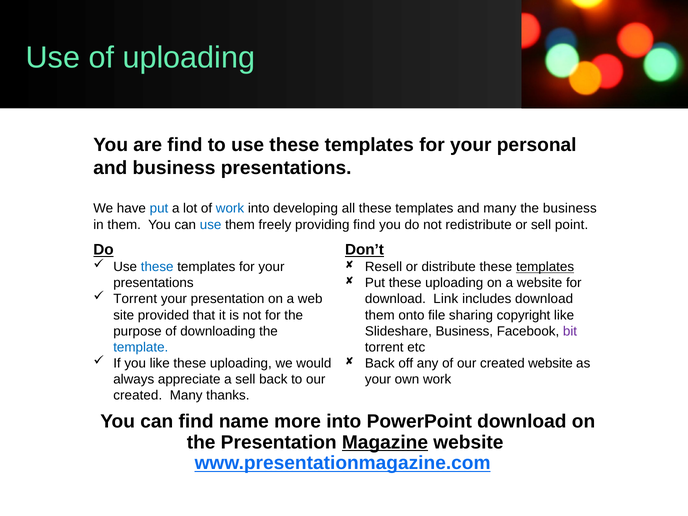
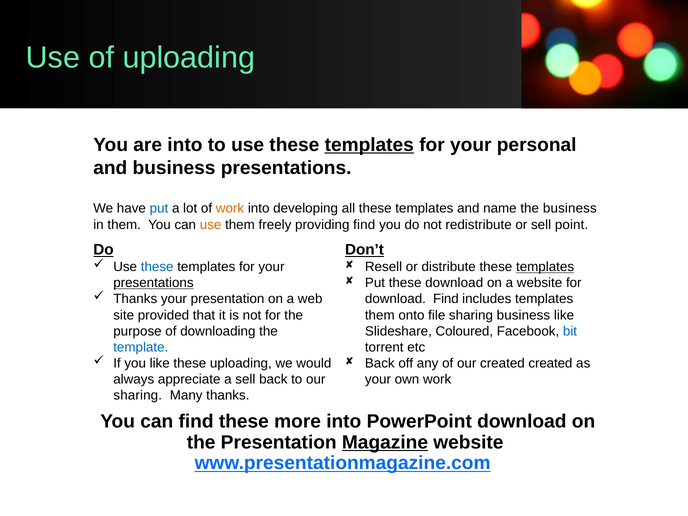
are find: find -> into (185, 145)
templates underline: none -> present (369, 145)
work colour: blue -> orange (230, 209)
and many: many -> name (500, 209)
use colour: blue -> orange (211, 225)
Put these uploading: uploading -> download (454, 283)
presentations underline: none -> present (153, 283)
Torrent: Torrent -> Thanks (135, 299)
download Link: Link -> Find (446, 299)
includes download: download -> templates (544, 299)
sharing copyright: copyright -> business (523, 315)
Slideshare Business: Business -> Coloured (464, 331)
bit colour: purple -> blue (570, 331)
created website: website -> created (550, 363)
created: created -> sharing (138, 395)
find name: name -> these (244, 422)
